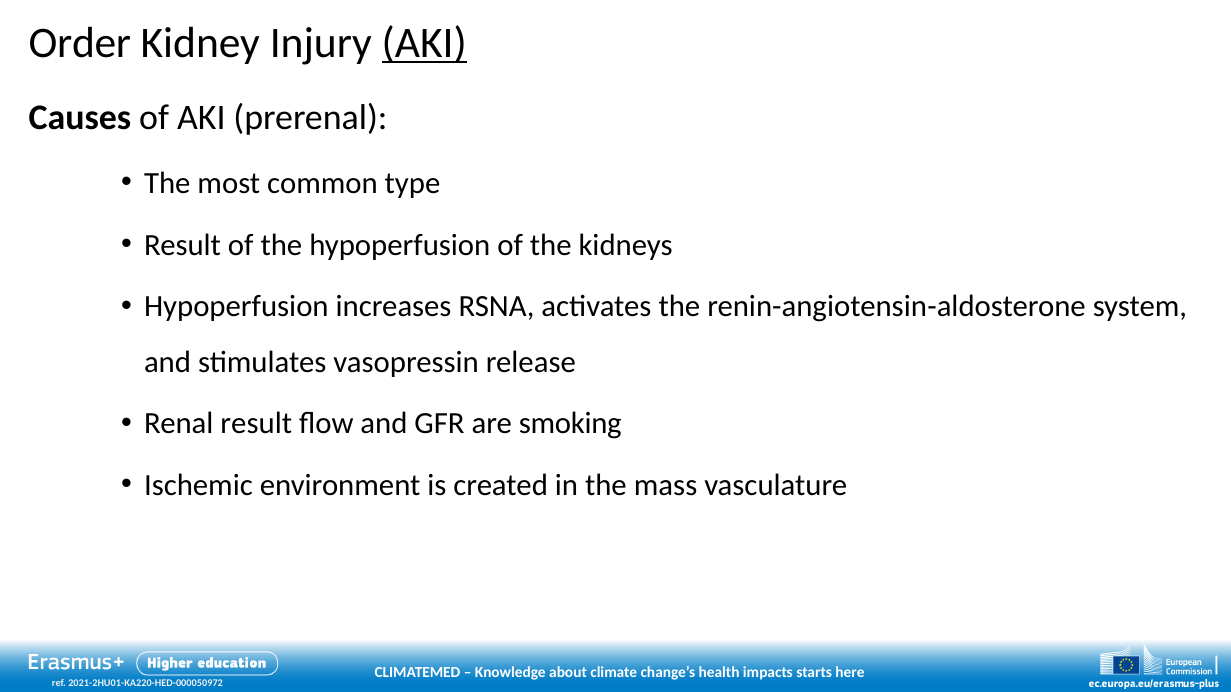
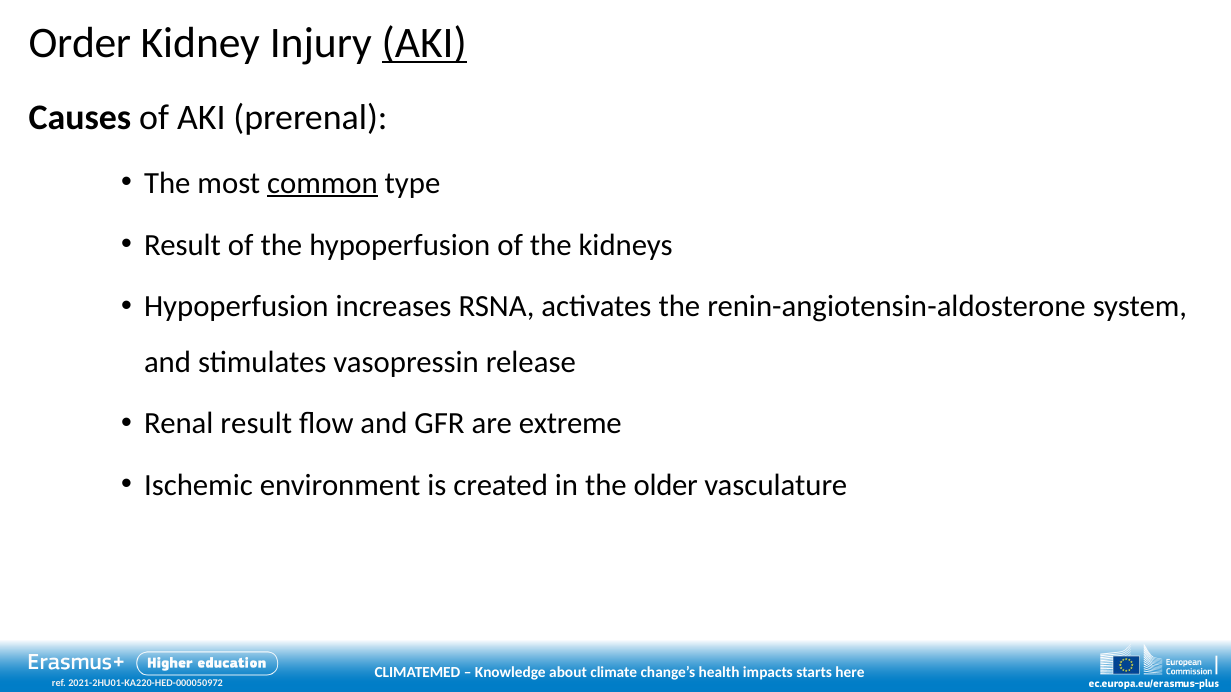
common underline: none -> present (323, 183)
smoking: smoking -> extreme (570, 424)
mass: mass -> older (666, 486)
